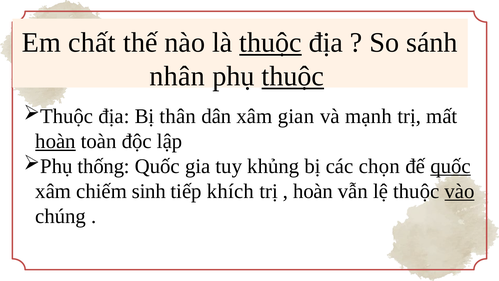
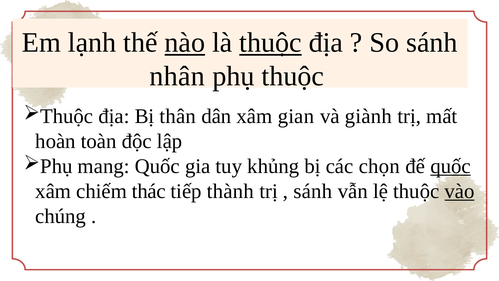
chất: chất -> lạnh (92, 43)
nào underline: none -> present (185, 43)
thuộc underline: present -> none (293, 76)
mạnh: mạnh -> giành (368, 116)
hoàn underline: present -> none (55, 141)
thống: thống -> mang (104, 166)
sinh: sinh -> thác (149, 191)
khích: khích -> thành (230, 191)
hoàn: hoàn -> sánh (313, 191)
